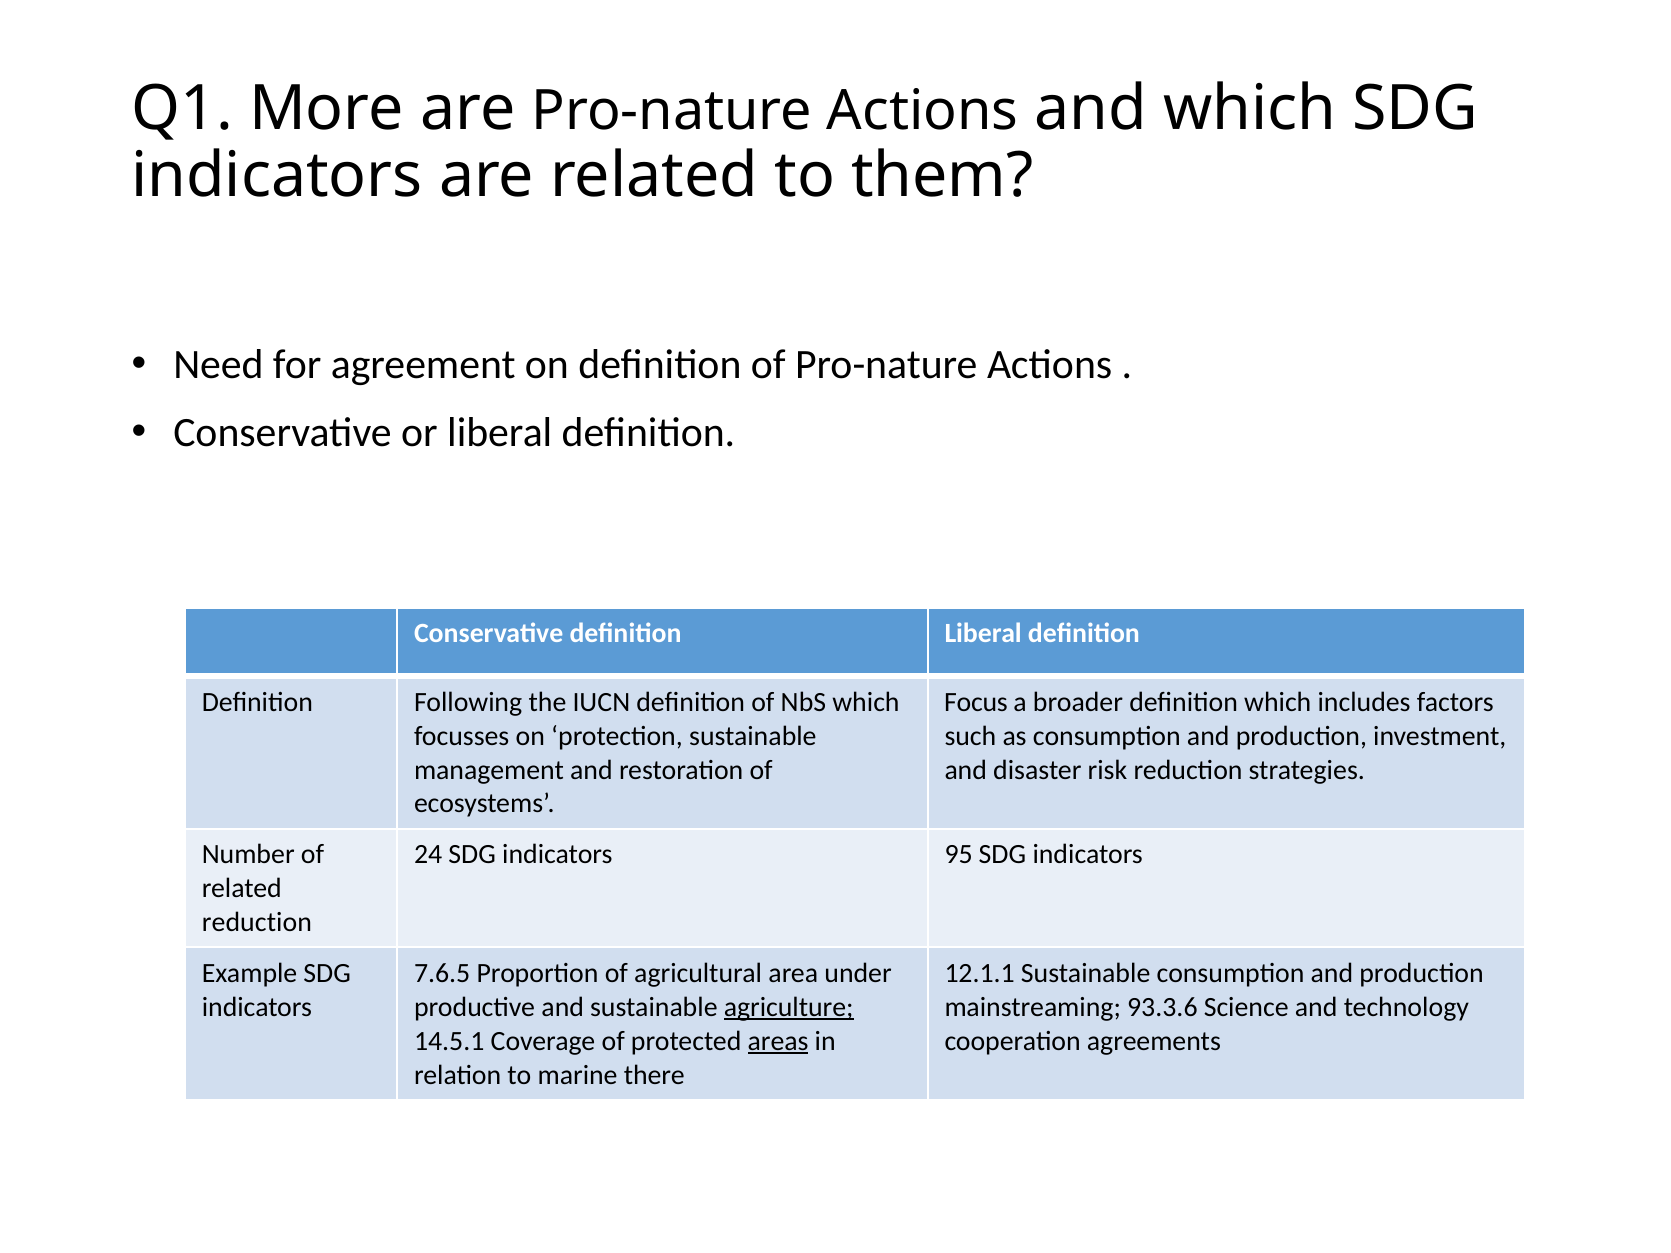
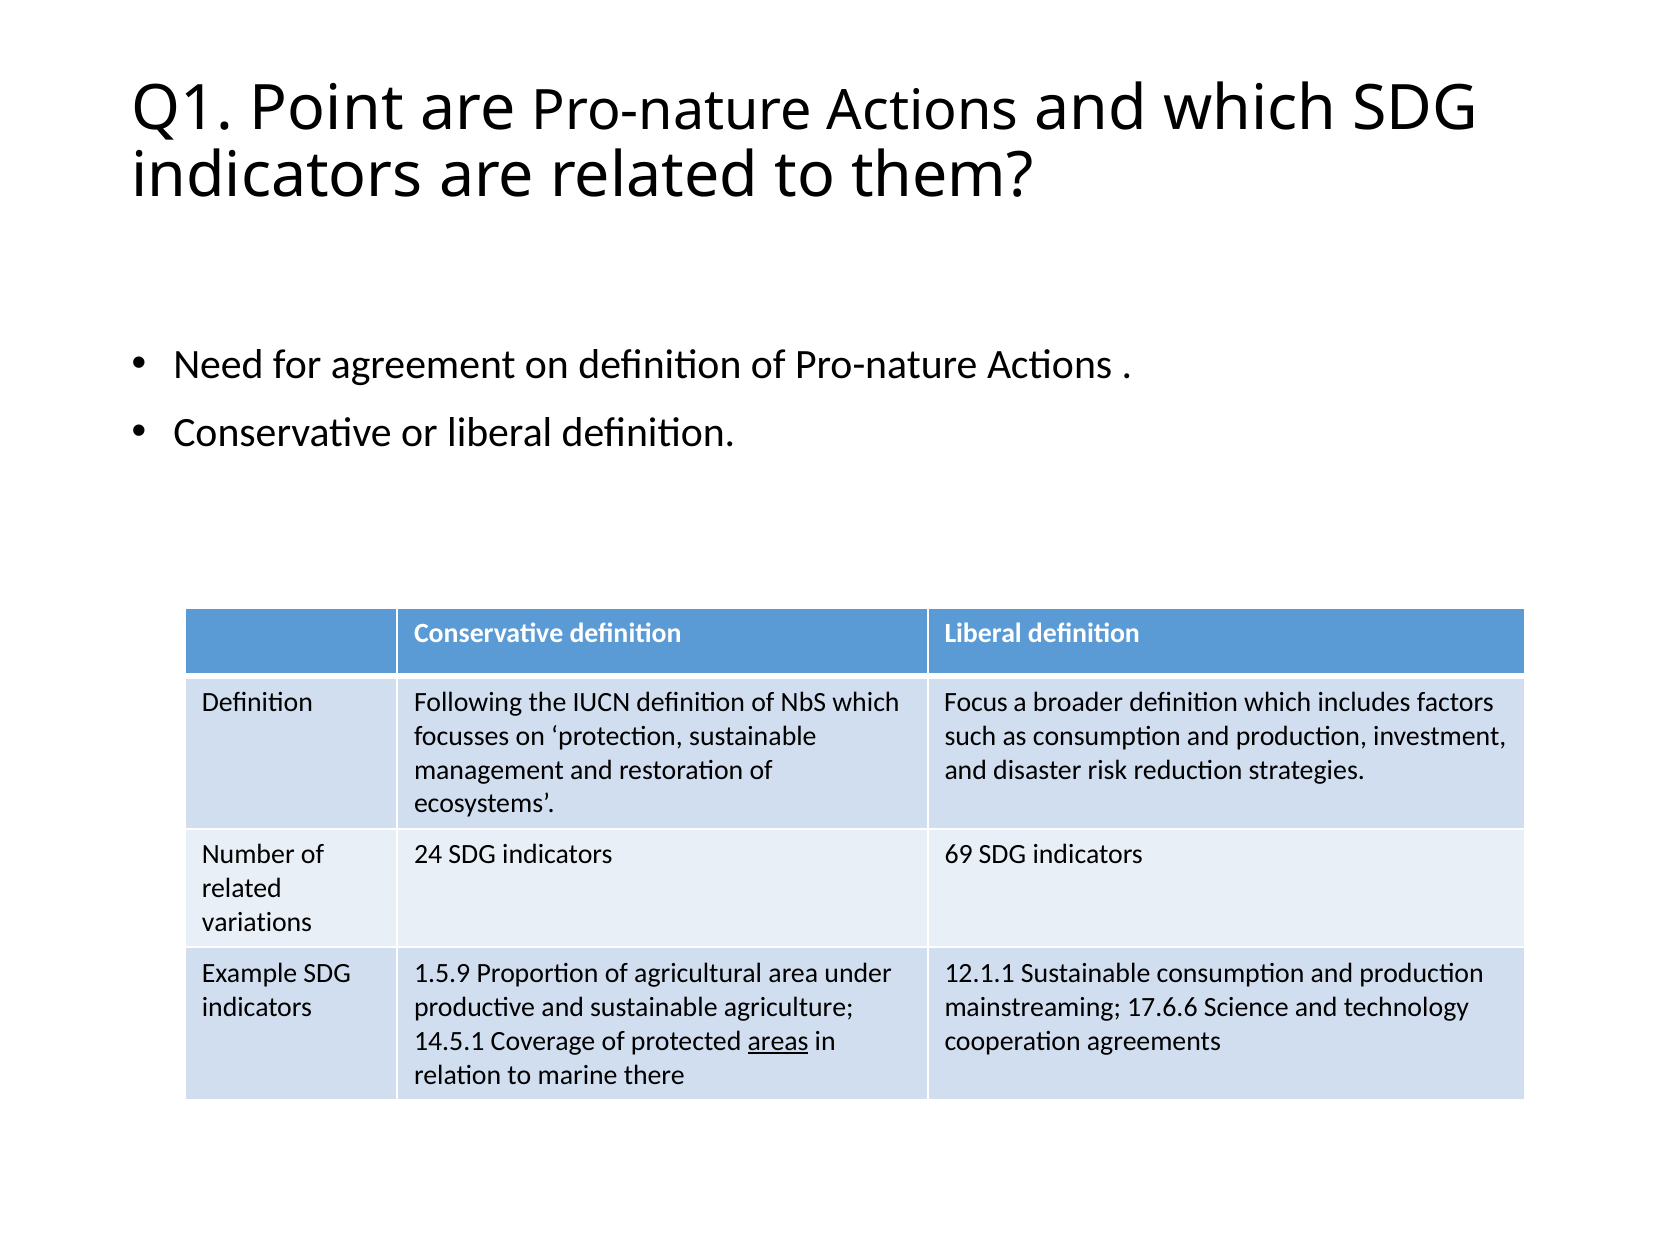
More: More -> Point (327, 109)
95: 95 -> 69 (959, 855)
reduction: reduction -> variations (257, 923)
7.6.5: 7.6.5 -> 1.5.9 (442, 973)
agriculture underline: present -> none (789, 1007)
93.3.6: 93.3.6 -> 17.6.6 (1162, 1007)
